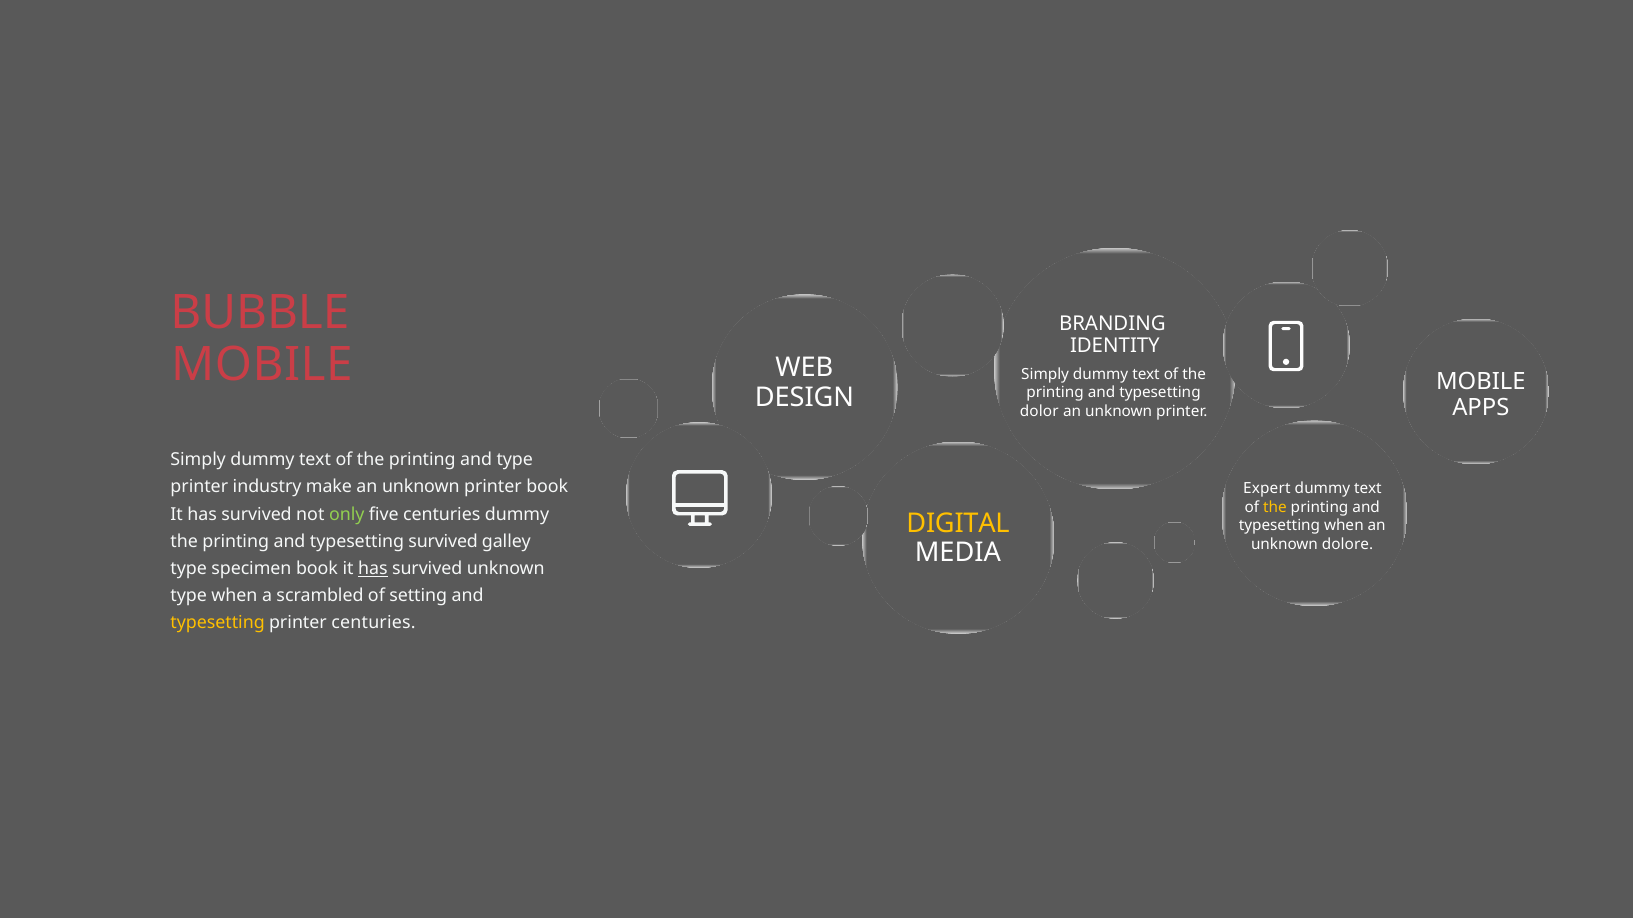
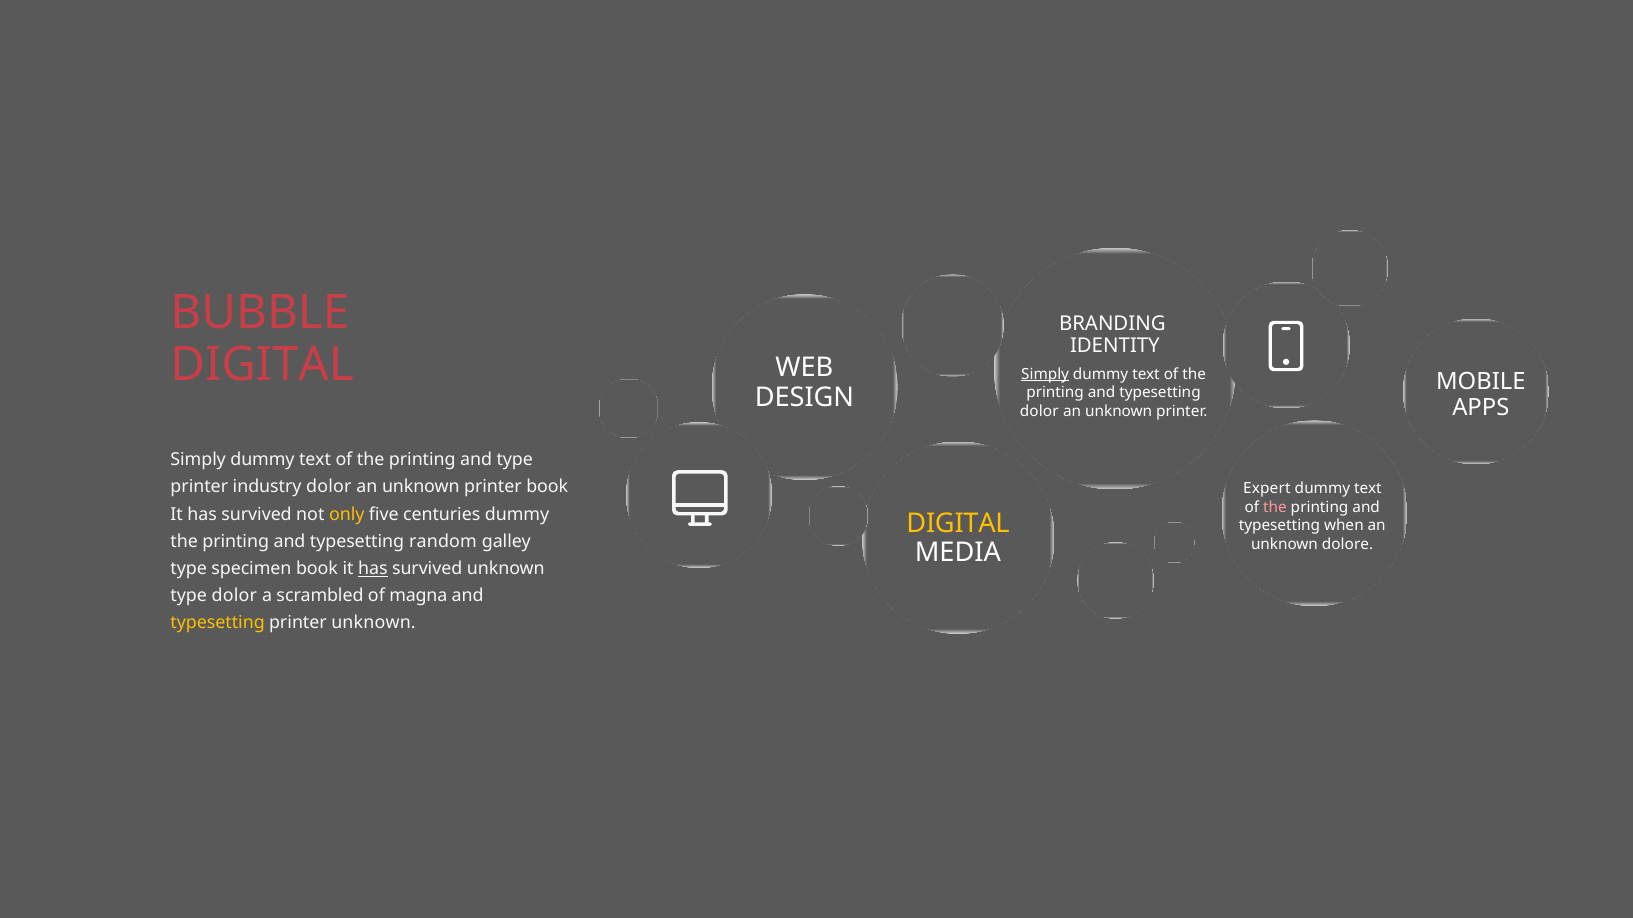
MOBILE: MOBILE -> DIGITAL (262, 365)
Simply underline: none -> present (1045, 374)
industry make: make -> dolor (329, 487)
the colour: yellow -> pink (1275, 508)
only colour: light green -> yellow (347, 515)
typesetting survived: survived -> random (443, 542)
type when: when -> dolor (234, 596)
setting: setting -> magna (418, 596)
printer centuries: centuries -> unknown (374, 623)
